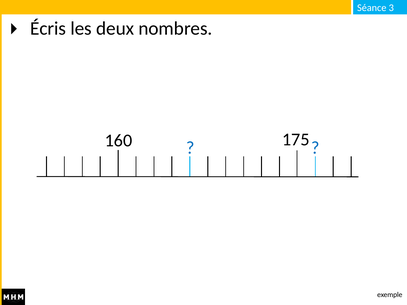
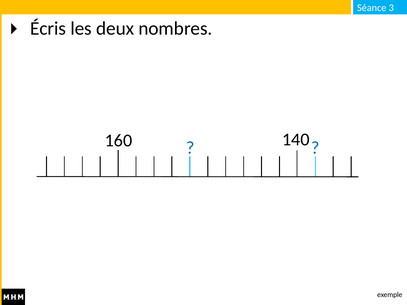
175: 175 -> 140 (296, 140)
